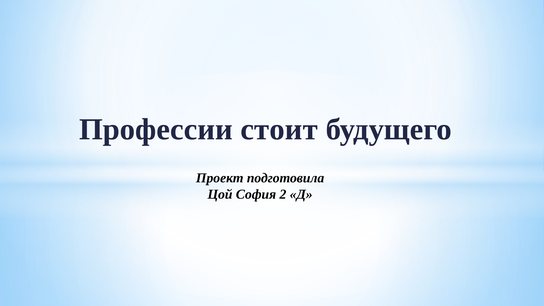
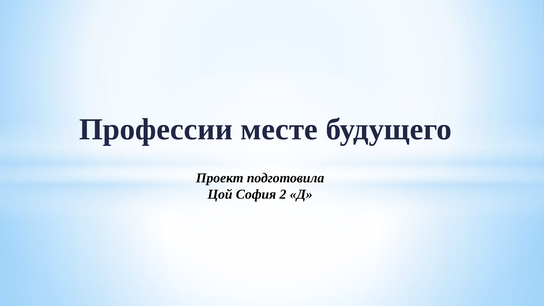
стоит: стоит -> месте (279, 129)
